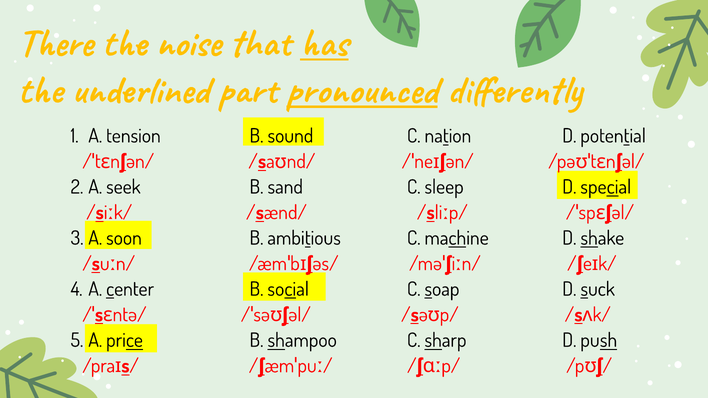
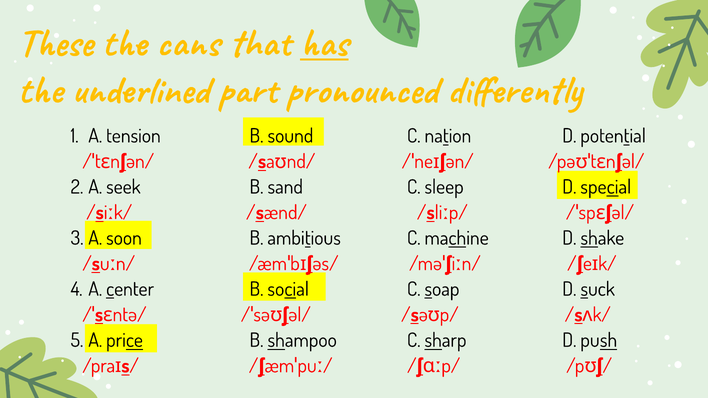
There: There -> These (55, 43)
noise: noise -> cans (188, 43)
pronounced underline: present -> none (362, 90)
